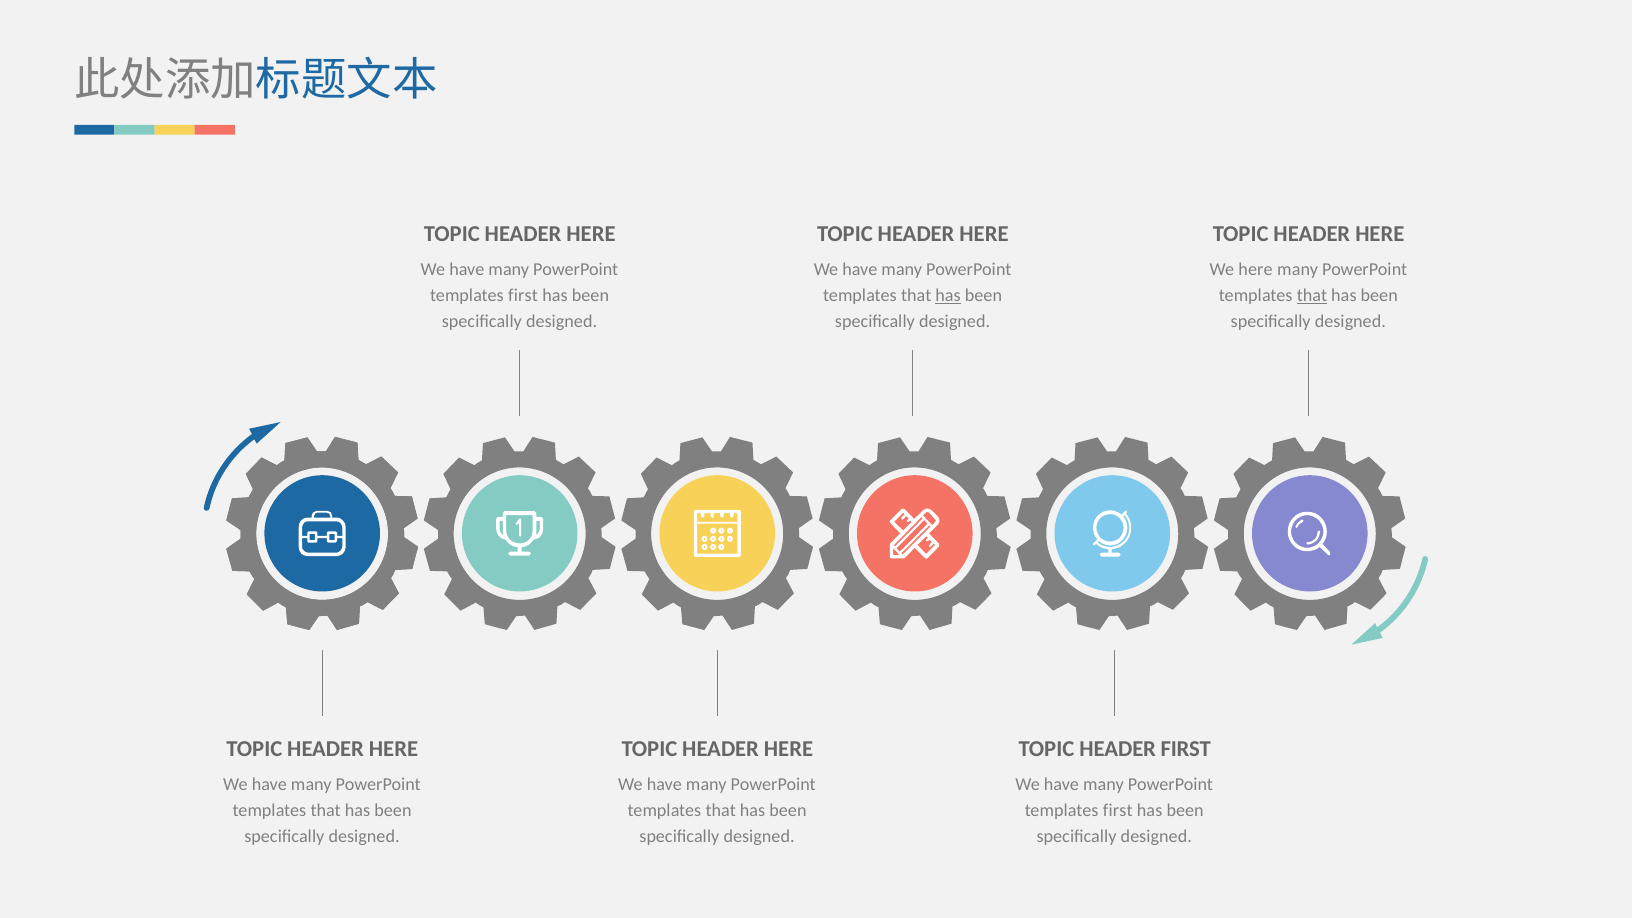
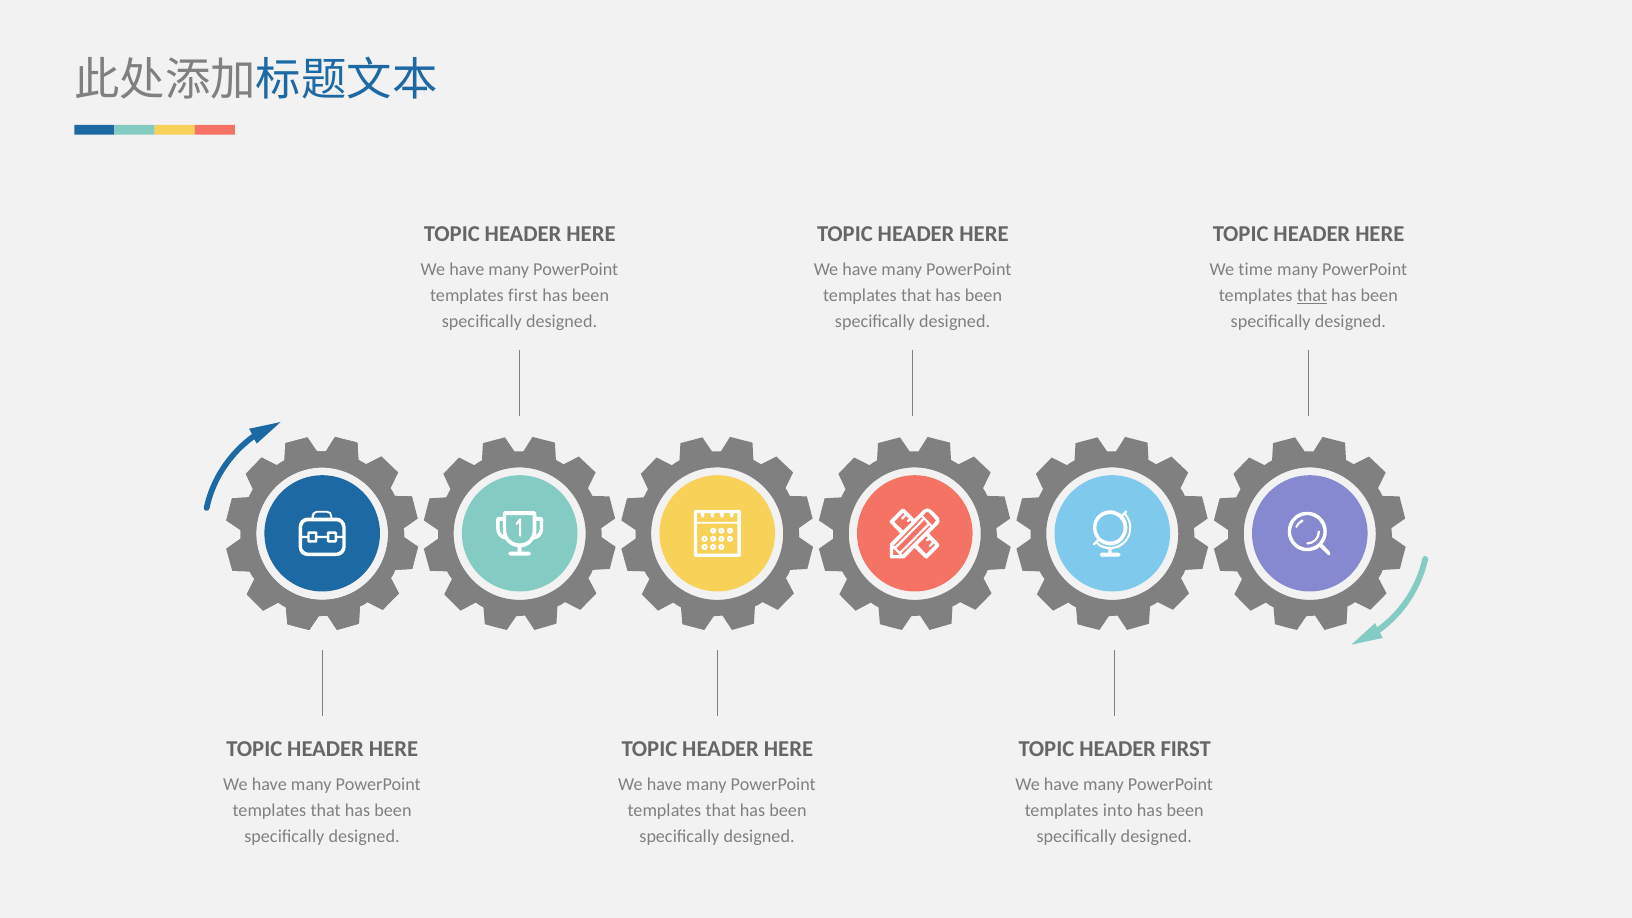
We here: here -> time (1256, 270)
has underline: present -> none (948, 296)
first: first -> into (1118, 811)
